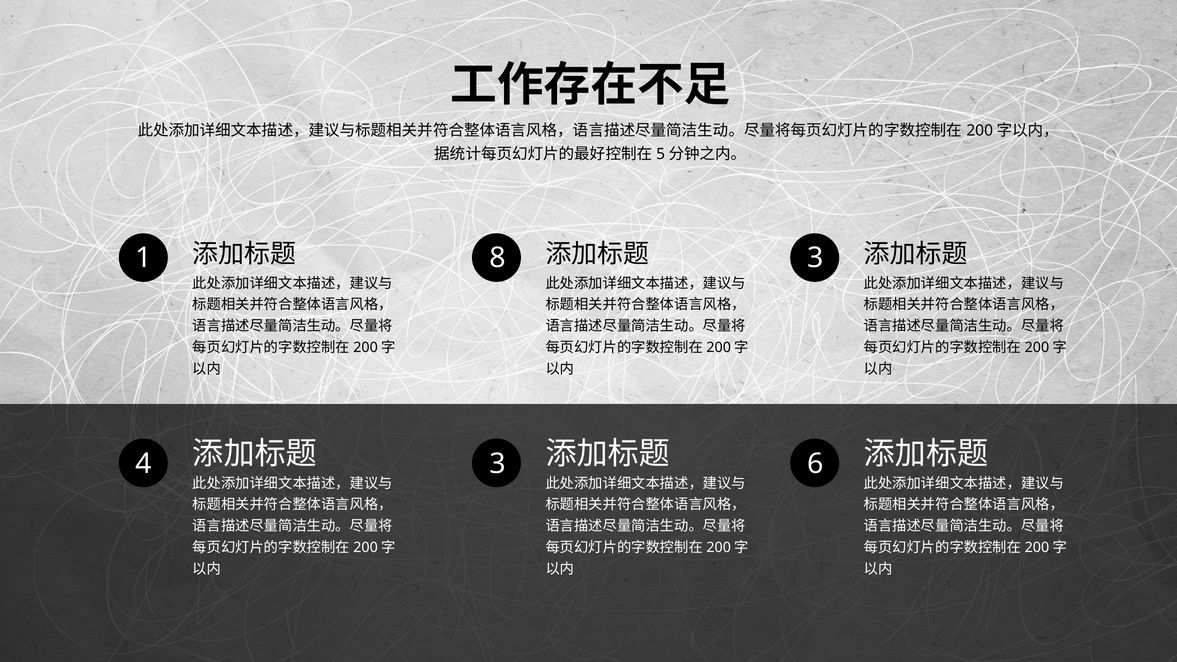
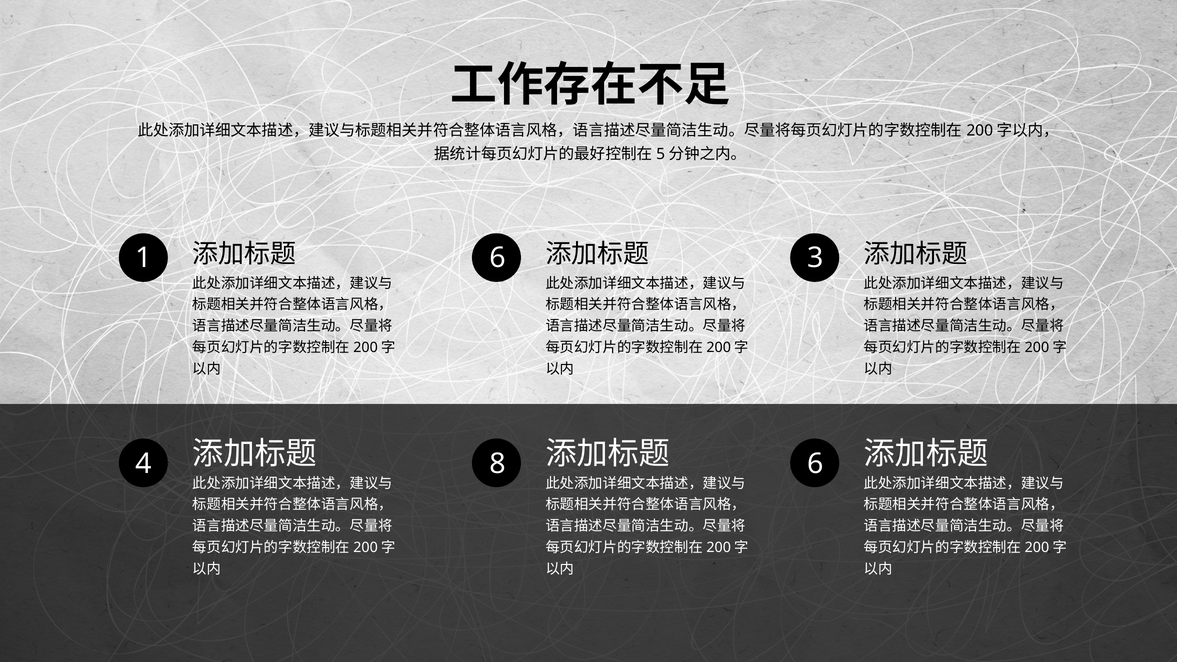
1 8: 8 -> 6 (497, 258)
4 3: 3 -> 8 (497, 464)
